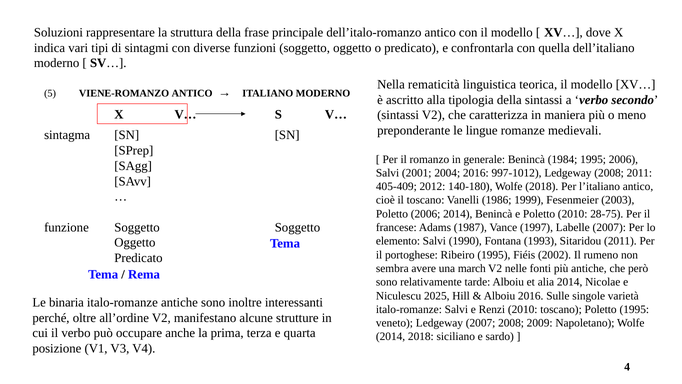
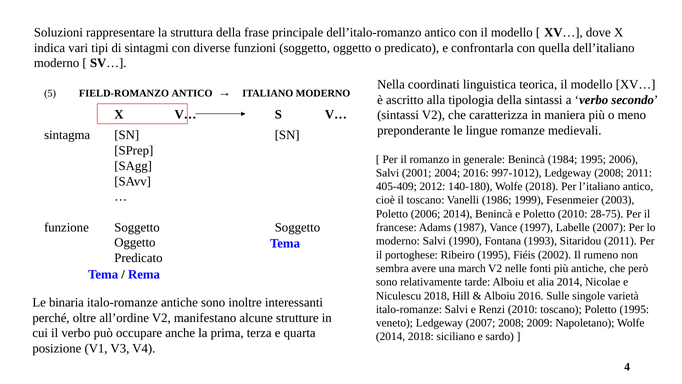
rematicità: rematicità -> coordinati (434, 84)
VIENE-ROMANZO: VIENE-ROMANZO -> FIELD-ROMANZO (124, 93)
elemento: elemento -> moderno (398, 241)
Niculescu 2025: 2025 -> 2018 (437, 295)
